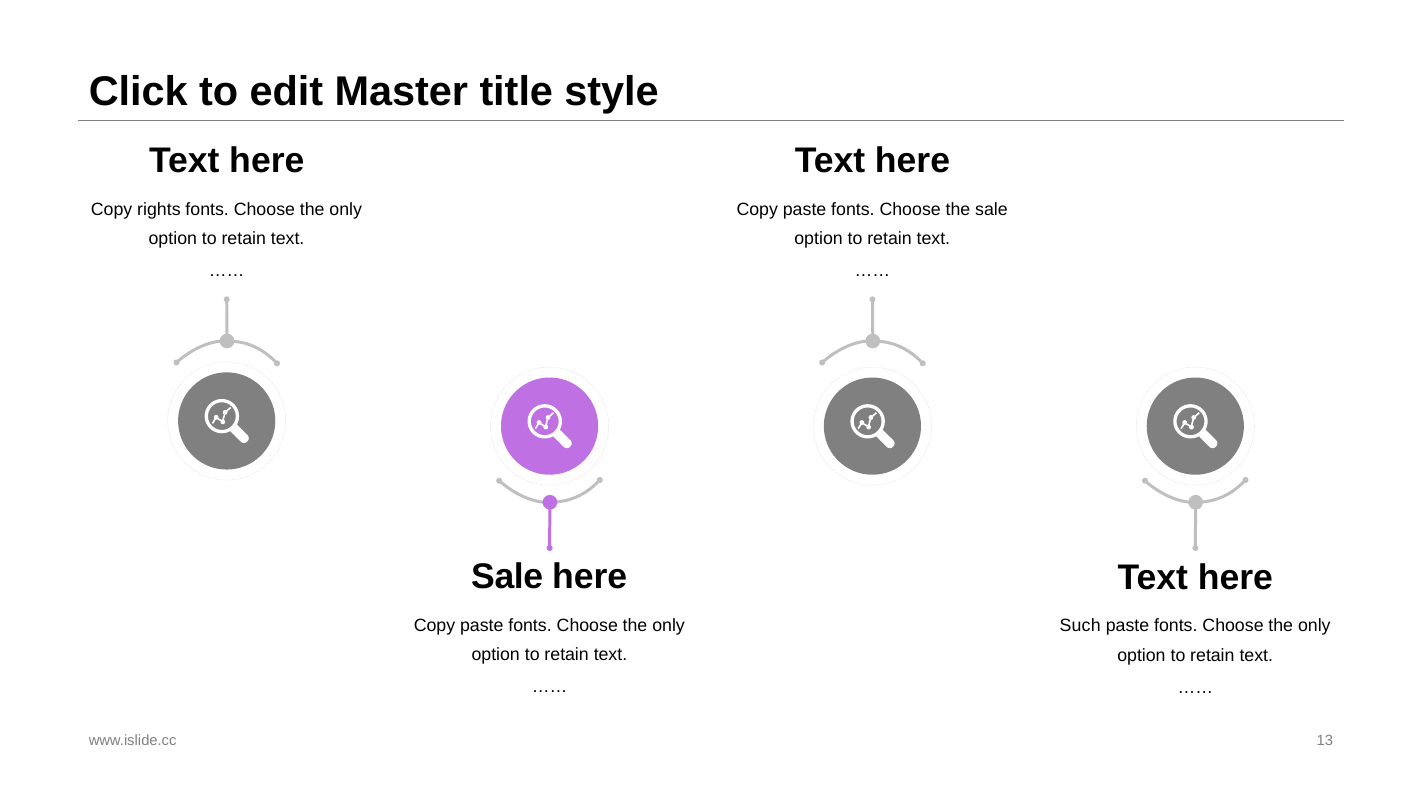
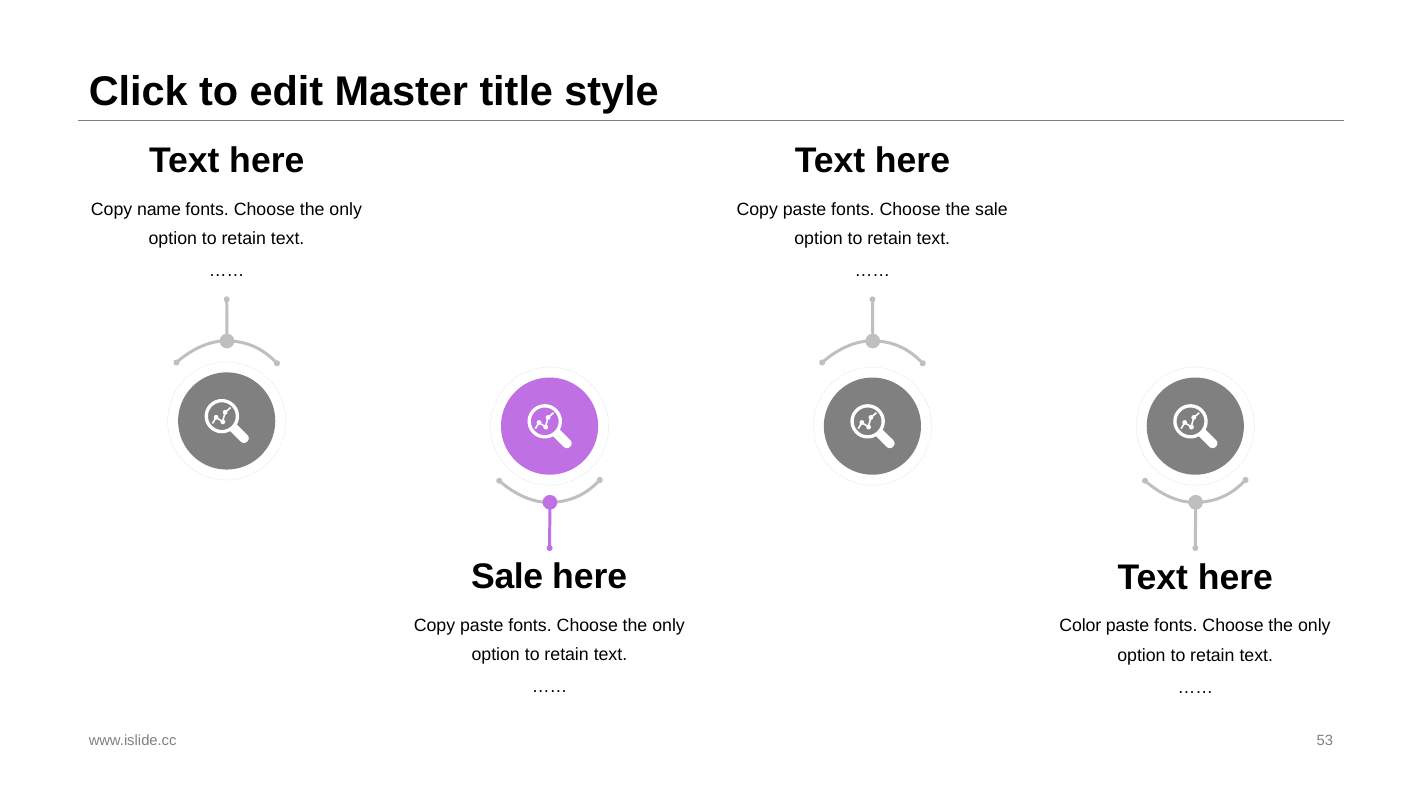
rights: rights -> name (159, 209)
Such: Such -> Color (1080, 626)
13: 13 -> 53 (1325, 741)
